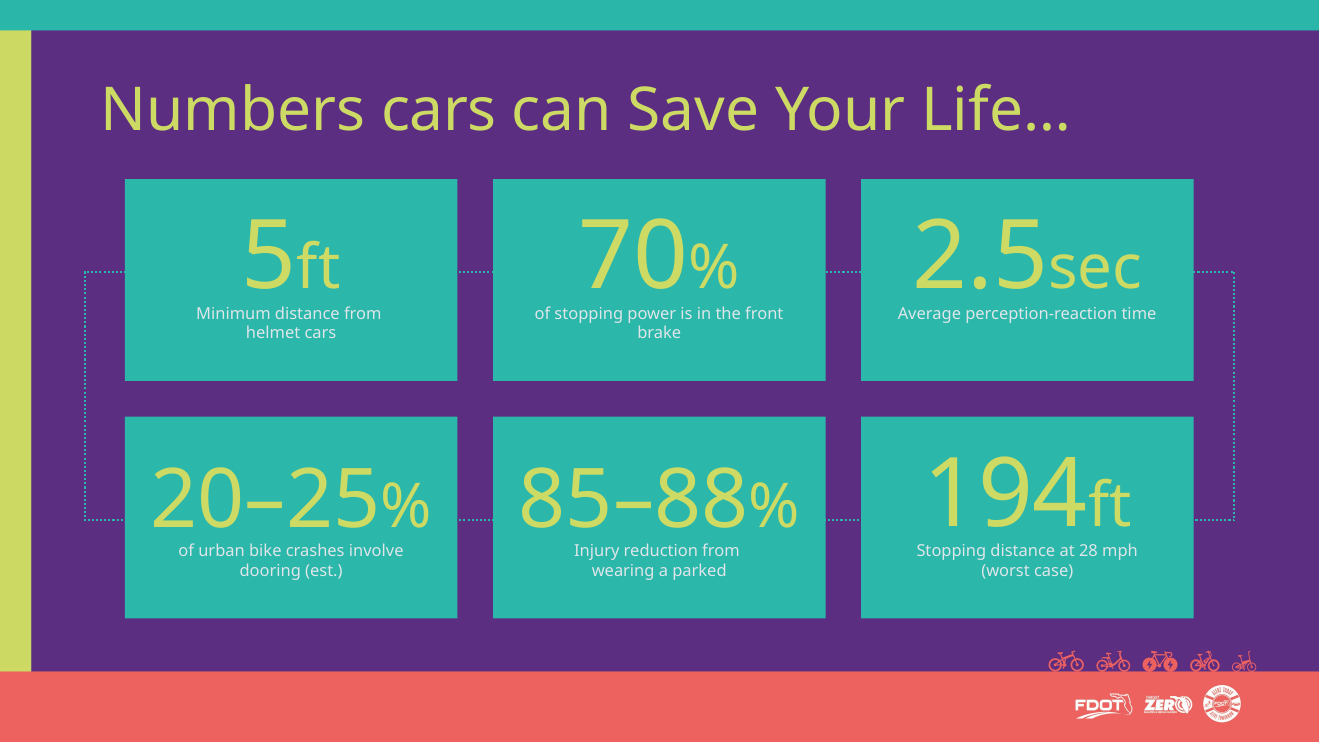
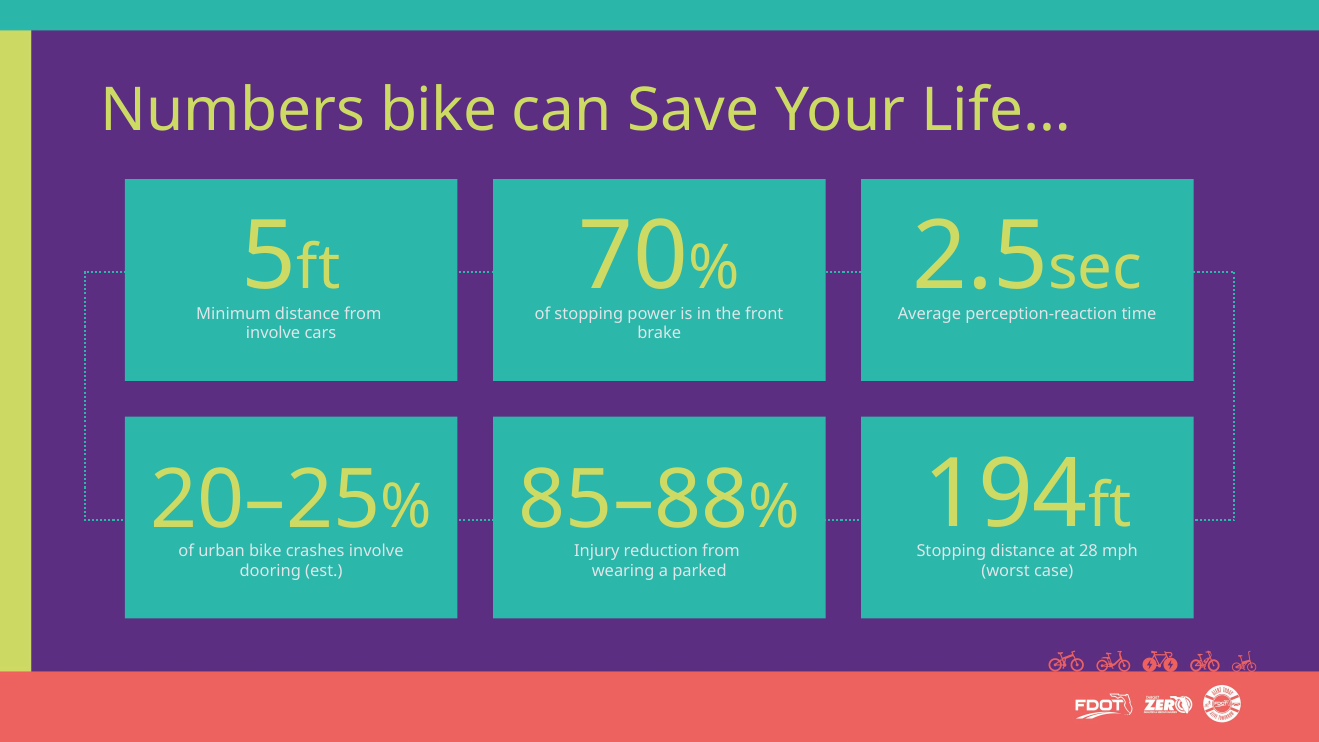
Numbers cars: cars -> bike (439, 111)
helmet: helmet -> involve (273, 334)
